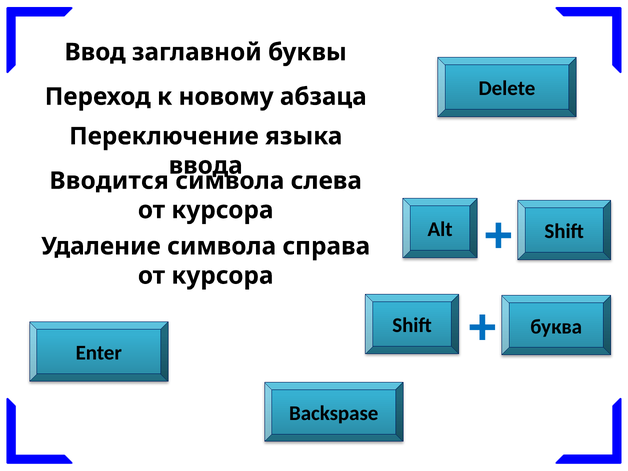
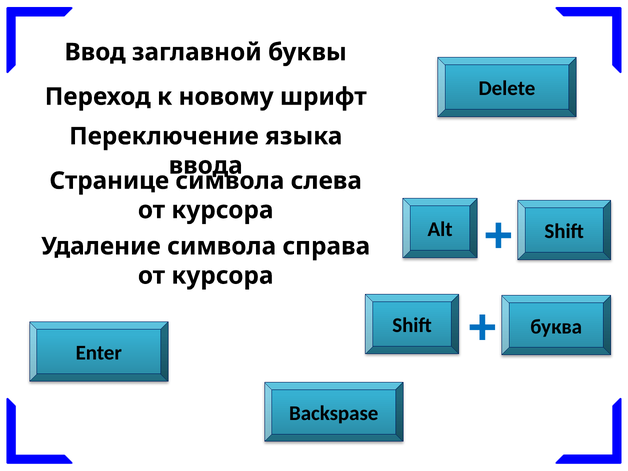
абзаца: абзаца -> шрифт (323, 97)
Вводится: Вводится -> Странице (109, 181)
